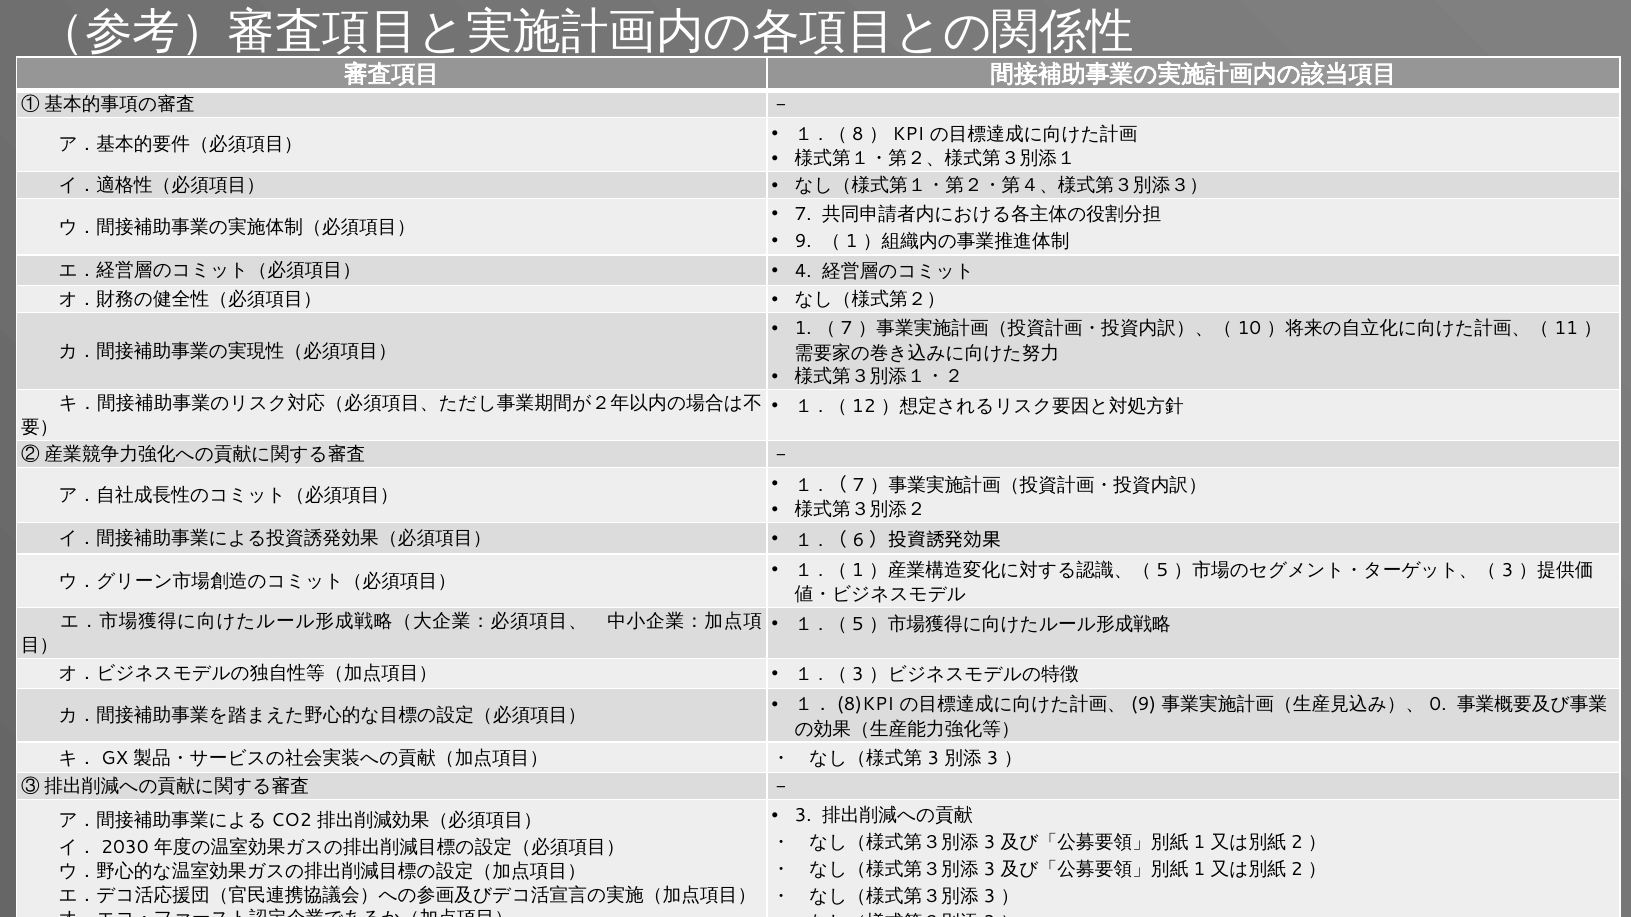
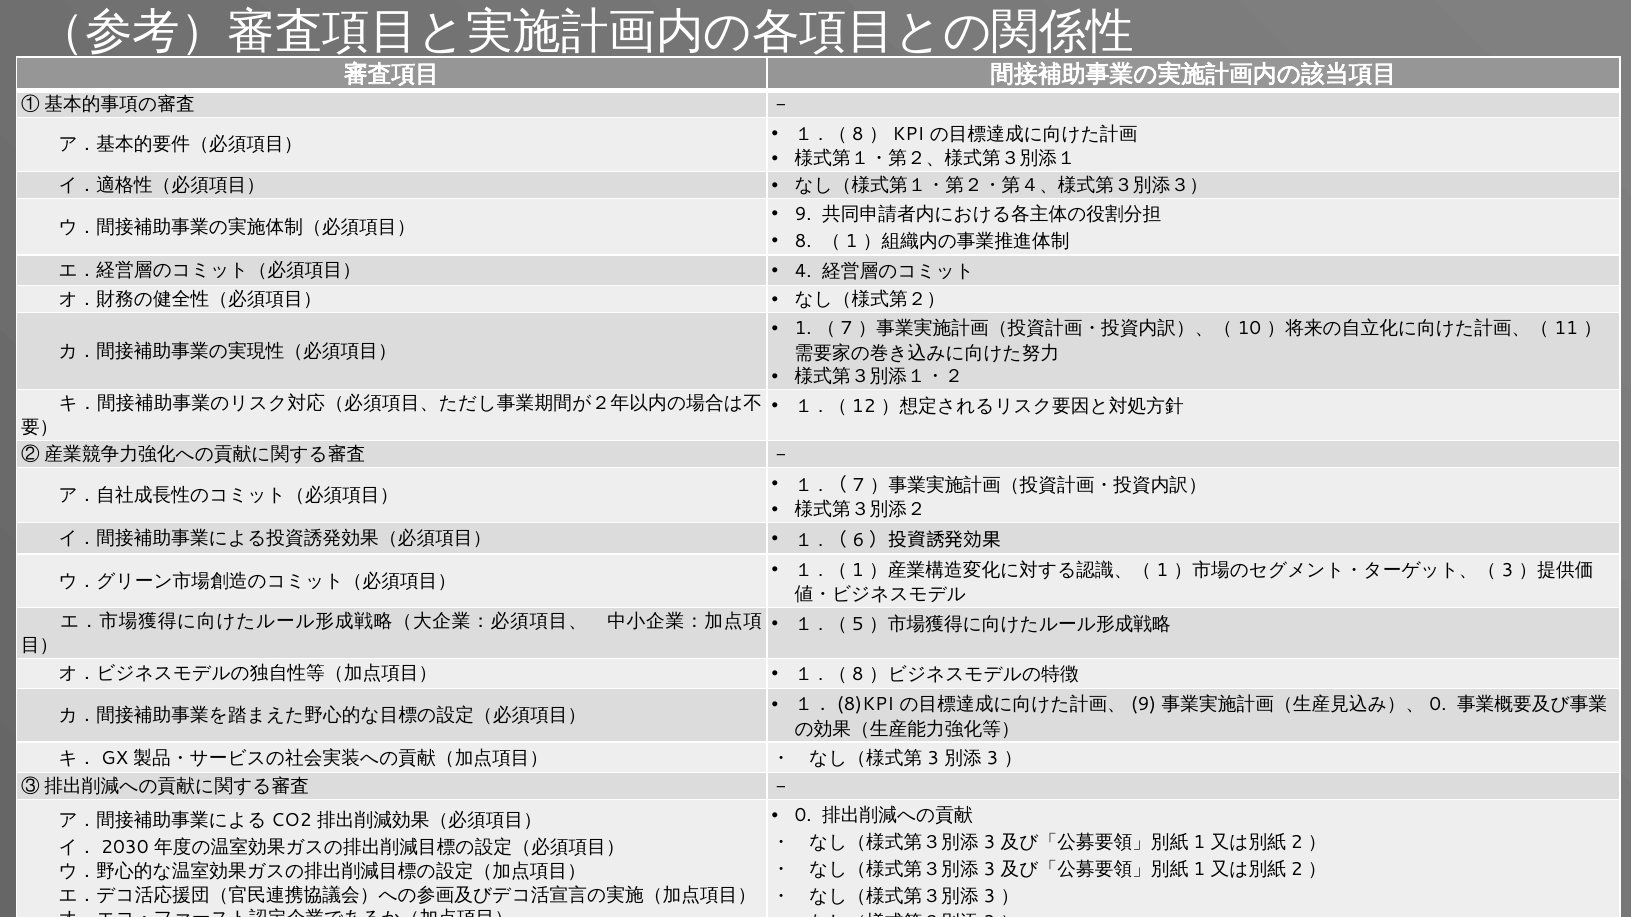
7: 7 -> 9 (803, 215)
9: 9 -> 8 (803, 242)
5: 5 -> 1 (1162, 570)
3: 3 -> 8 (858, 675)
3: 3 -> 0 (803, 816)
